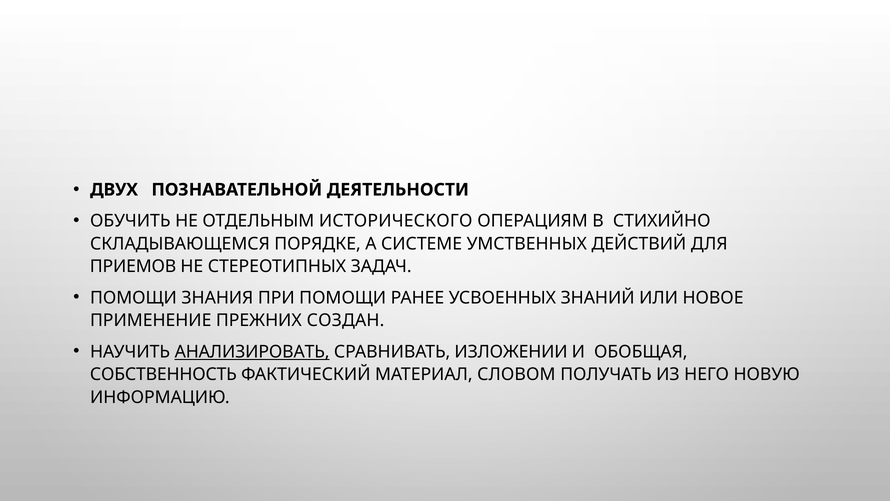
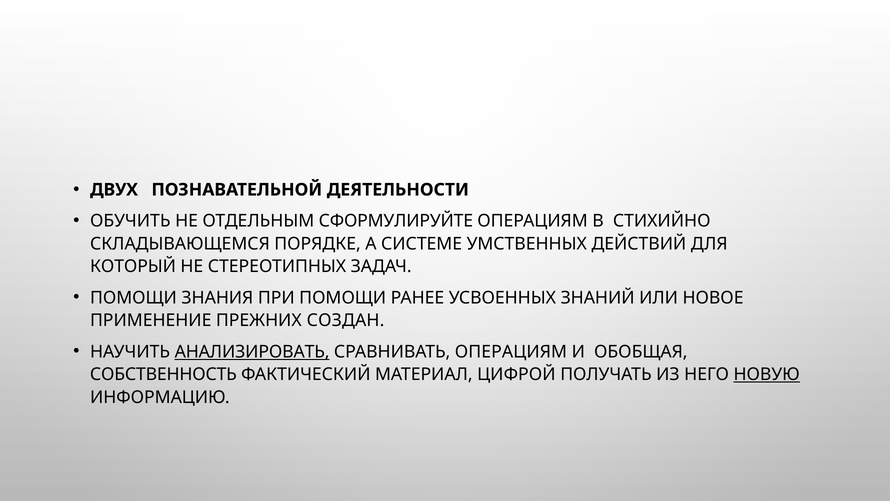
ИСТОРИЧЕСКОГО: ИСТОРИЧЕСКОГО -> СФОРМУЛИРУЙТЕ (396, 221)
ПРИЕМОВ: ПРИЕМОВ -> КОТОРЫЙ (133, 266)
СРАВНИВАТЬ ИЗЛОЖЕНИИ: ИЗЛОЖЕНИИ -> ОПЕРАЦИЯМ (511, 351)
СЛОВОМ: СЛОВОМ -> ЦИФРОЙ (516, 374)
НОВУЮ underline: none -> present (767, 374)
